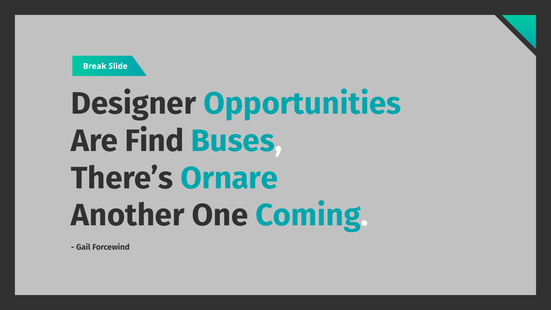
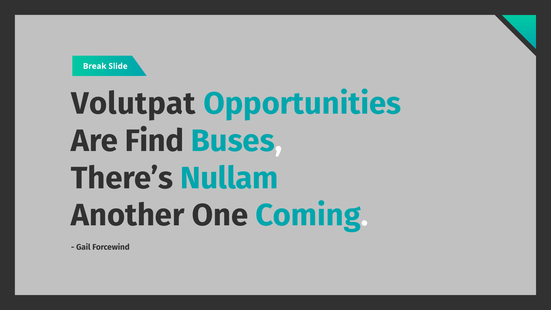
Designer: Designer -> Volutpat (133, 104)
Ornare: Ornare -> Nullam (229, 178)
